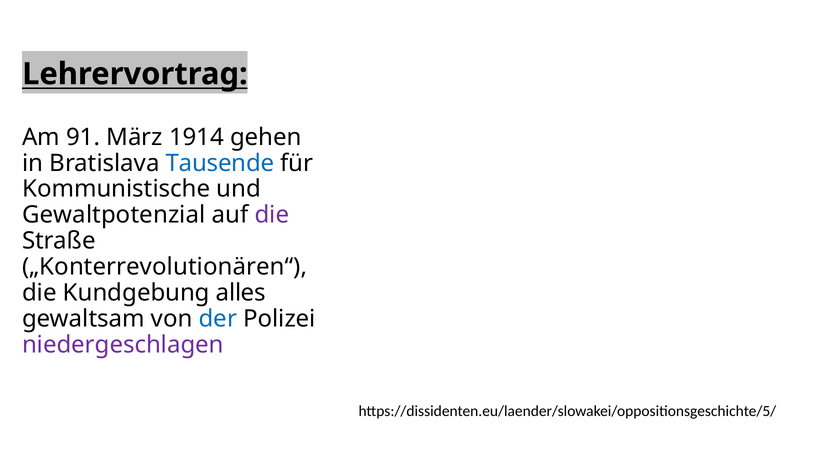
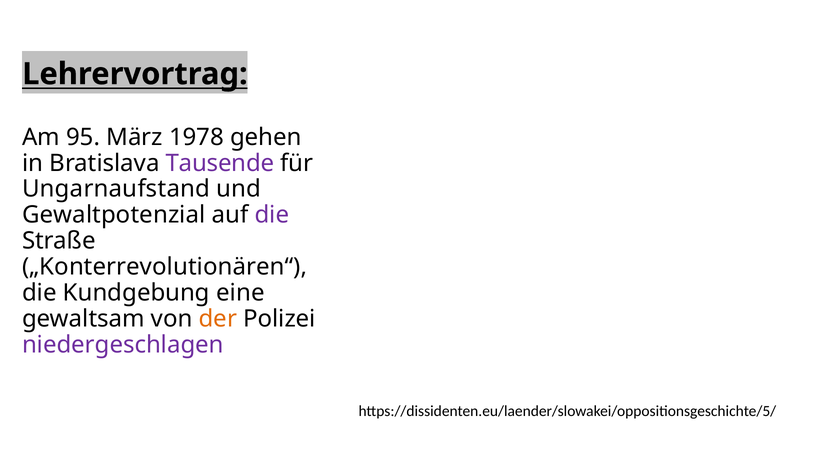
91: 91 -> 95 (83, 137)
1914: 1914 -> 1978 (197, 137)
Tausende colour: blue -> purple (220, 163)
Kommunistische: Kommunistische -> Ungarnaufstand (116, 189)
alles: alles -> eine (241, 293)
der colour: blue -> orange (218, 319)
